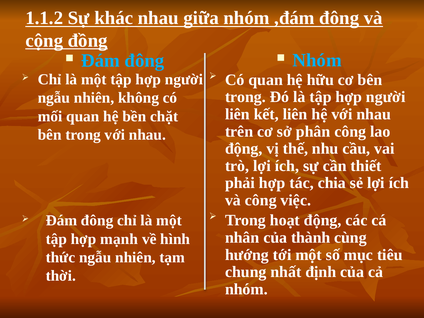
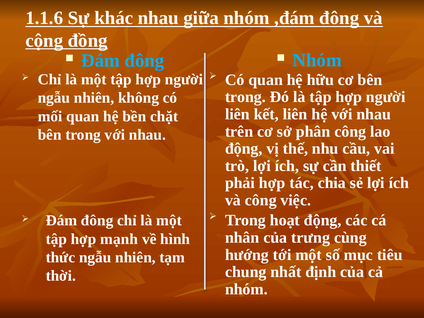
1.1.2: 1.1.2 -> 1.1.6 (44, 18)
thành: thành -> trưng (311, 238)
